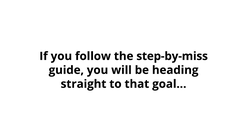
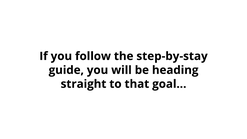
step-by-miss: step-by-miss -> step-by-stay (172, 56)
